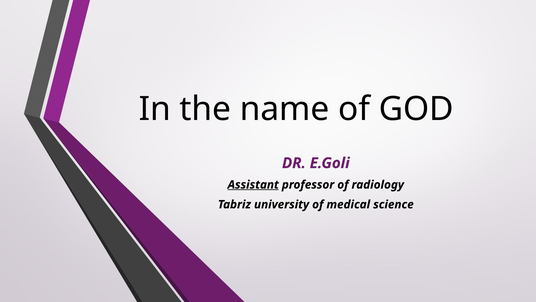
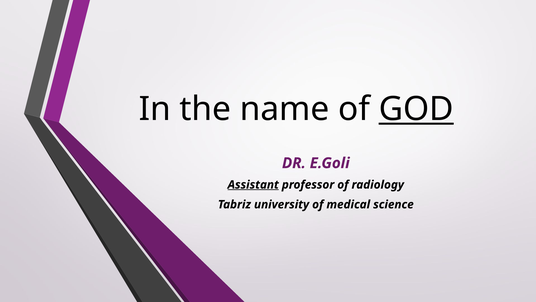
GOD underline: none -> present (416, 109)
